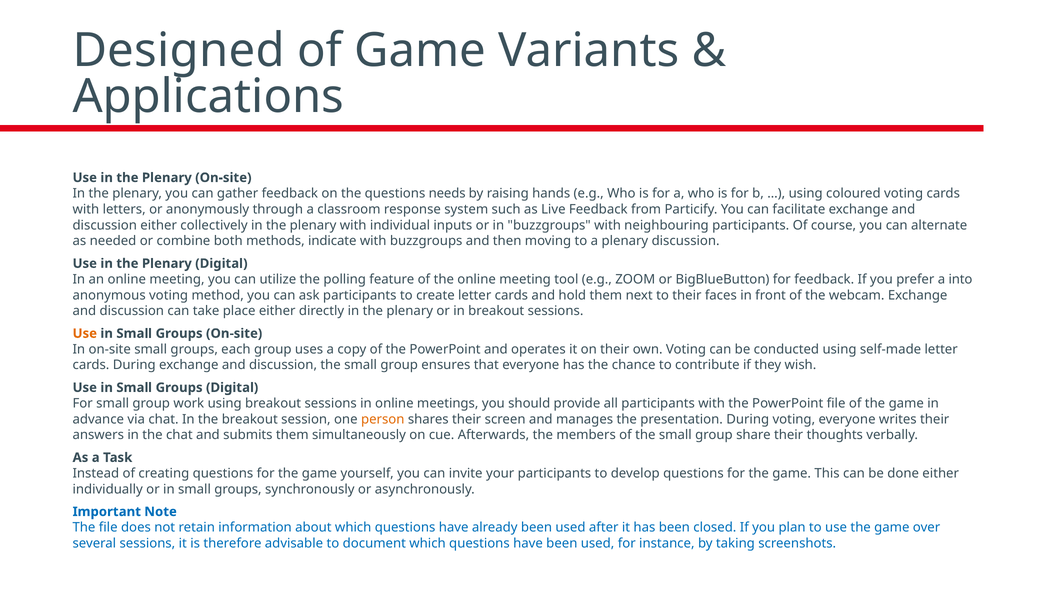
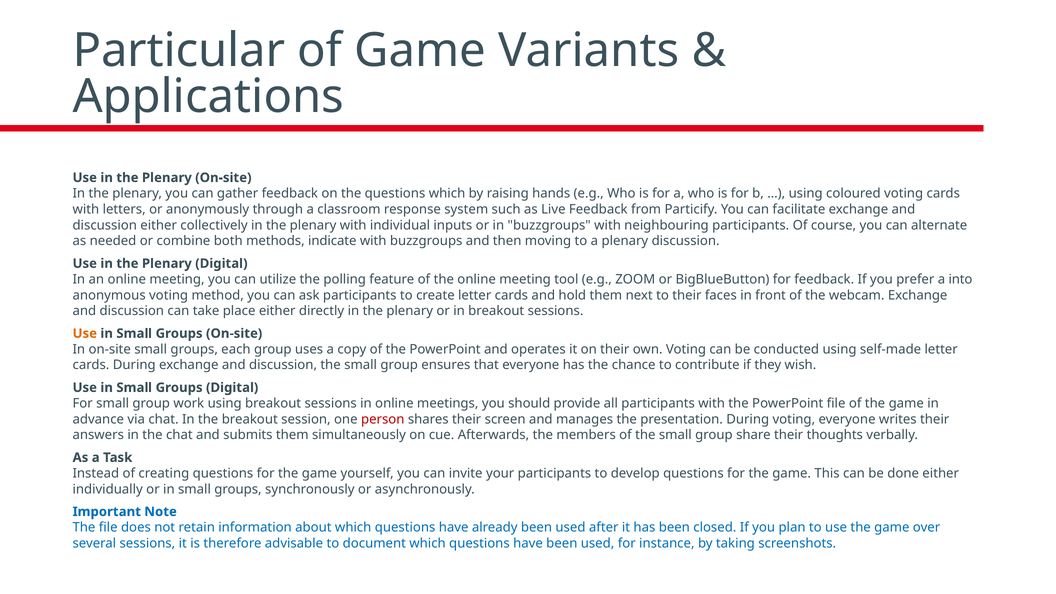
Designed: Designed -> Particular (179, 51)
questions needs: needs -> which (447, 194)
person colour: orange -> red (383, 419)
